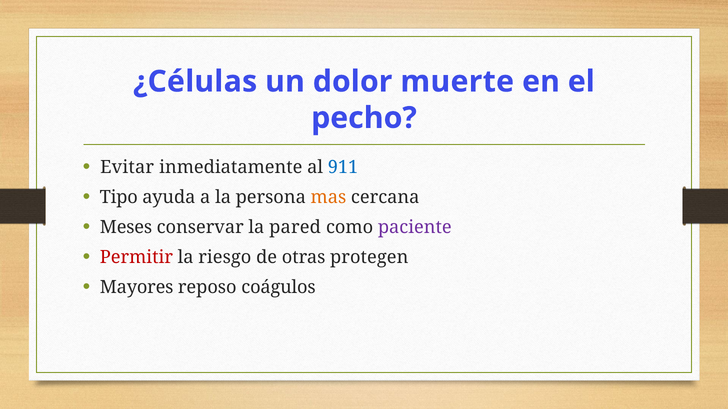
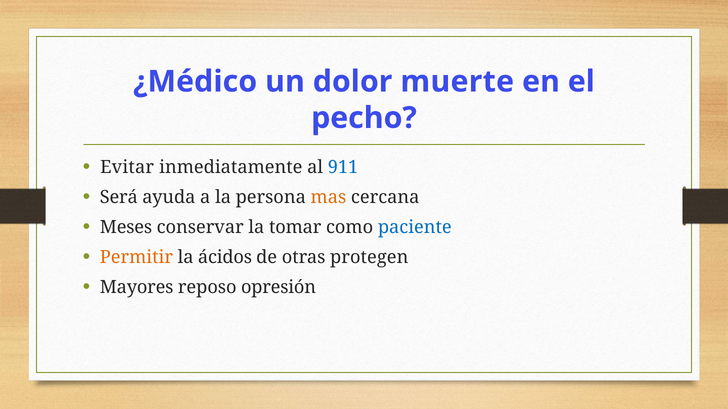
¿Células: ¿Células -> ¿Médico (195, 82)
Tipo: Tipo -> Será (119, 198)
pared: pared -> tomar (295, 228)
paciente colour: purple -> blue (415, 228)
Permitir colour: red -> orange (136, 258)
riesgo: riesgo -> ácidos (225, 258)
coágulos: coágulos -> opresión (279, 288)
